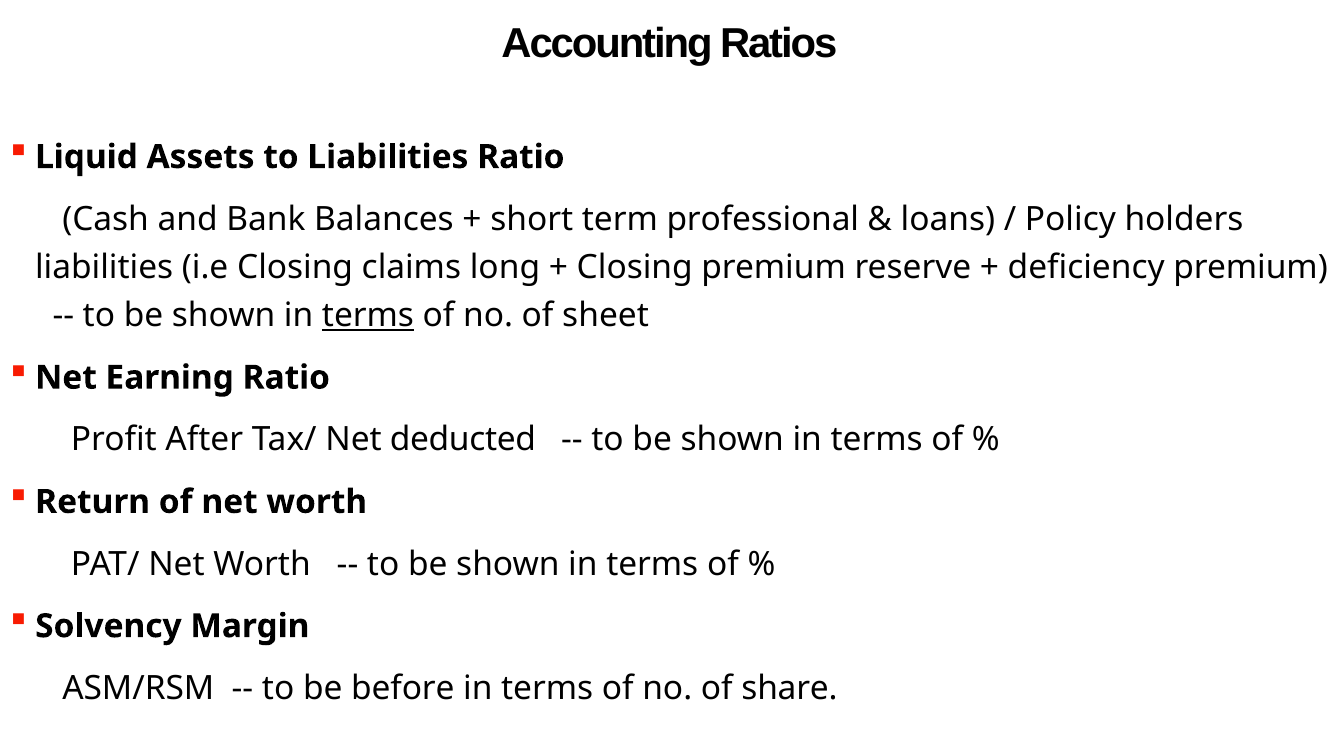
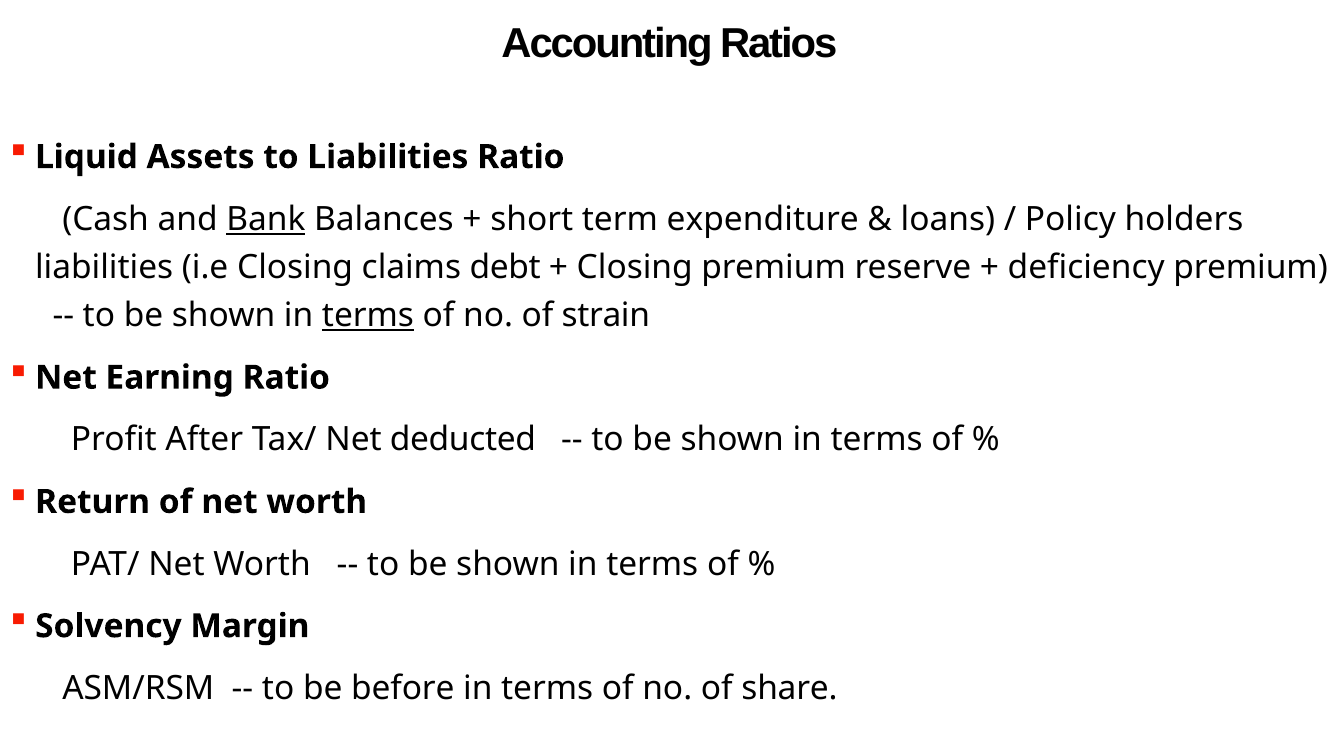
Bank underline: none -> present (266, 219)
professional: professional -> expenditure (763, 219)
long: long -> debt (505, 267)
sheet: sheet -> strain (606, 316)
